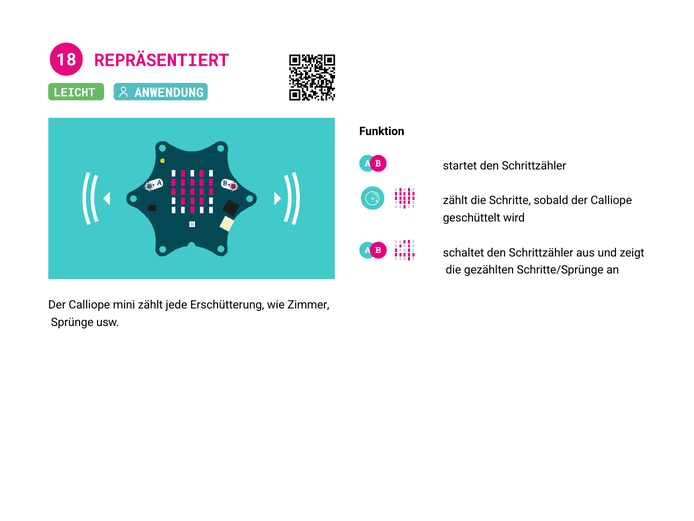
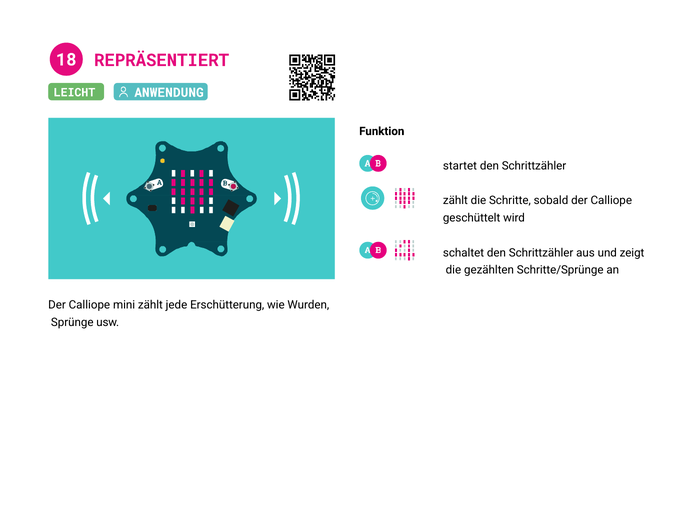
Zimmer: Zimmer -> Wurden (308, 305)
